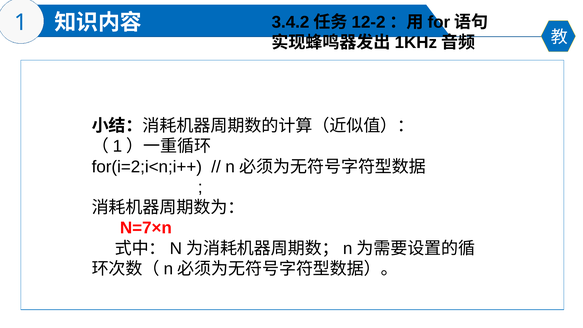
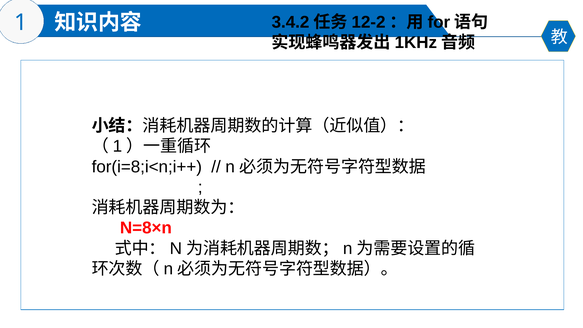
for(i=2;i<n;i++: for(i=2;i<n;i++ -> for(i=8;i<n;i++ (147, 167)
N=7×n: N=7×n -> N=8×n (146, 228)
